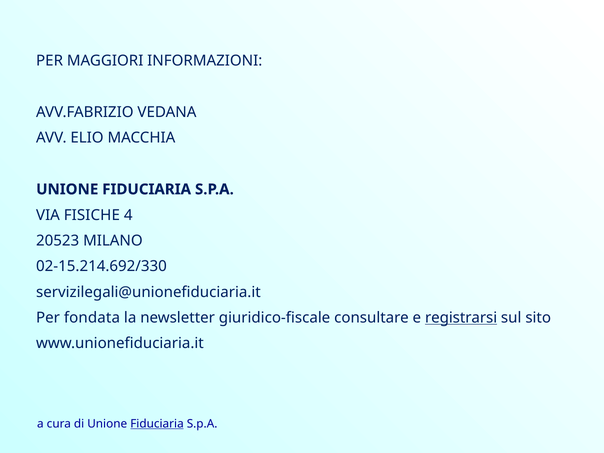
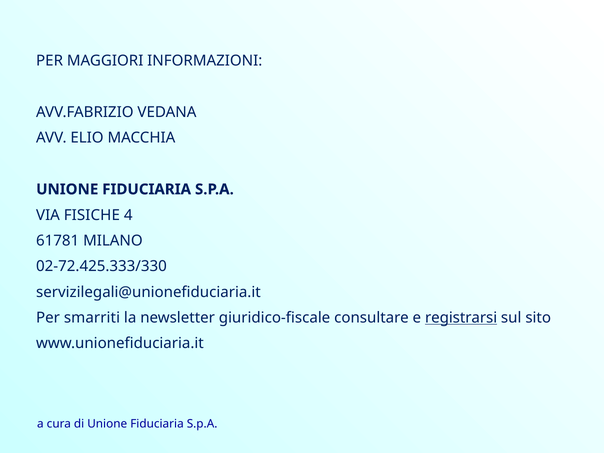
20523: 20523 -> 61781 (58, 241)
02-15.214.692/330: 02-15.214.692/330 -> 02-72.425.333/330 (101, 266)
fondata: fondata -> smarriti (92, 318)
Fiduciaria underline: present -> none (157, 424)
